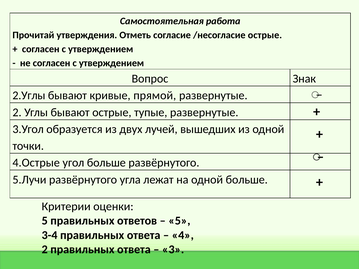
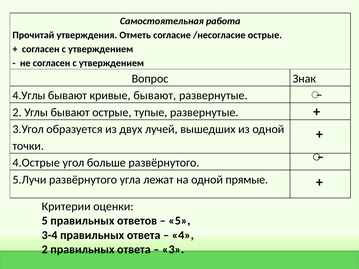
2.Углы: 2.Углы -> 4.Углы (29, 96)
кривые прямой: прямой -> бывают (155, 96)
одной больше: больше -> прямые (247, 180)
